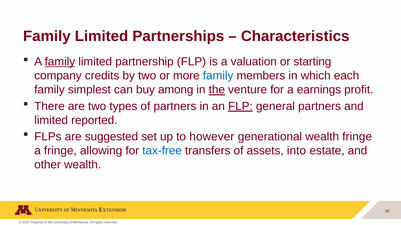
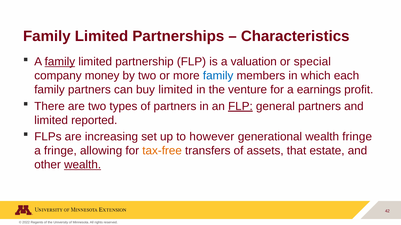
starting: starting -> special (312, 62)
credits: credits -> money (102, 76)
family simplest: simplest -> partners (89, 90)
buy among: among -> limited (176, 90)
the underline: present -> none (217, 90)
suggested: suggested -> increasing (111, 137)
tax-free colour: blue -> orange (162, 151)
into: into -> that (297, 151)
wealth underline: none -> present (83, 165)
